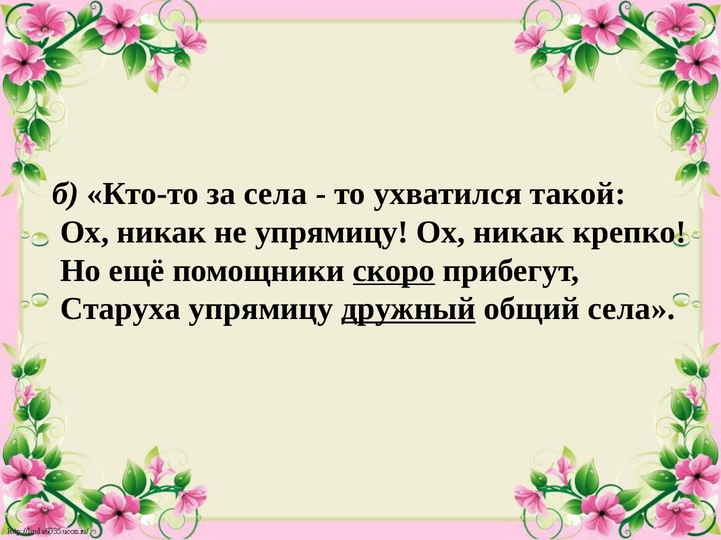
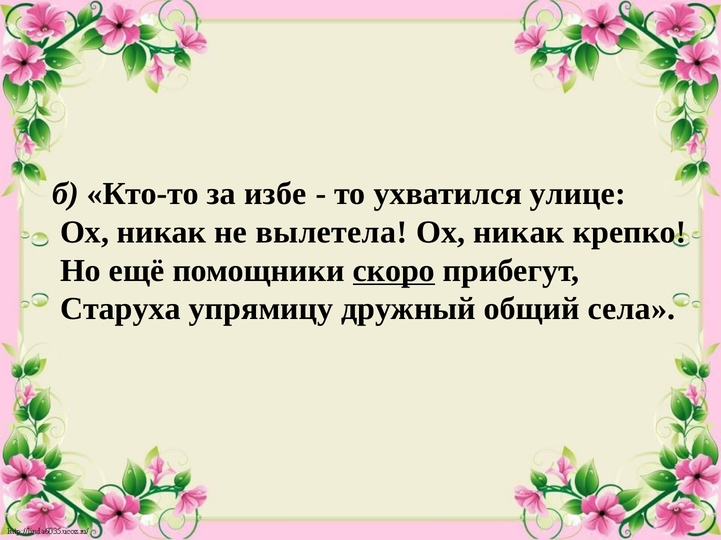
за села: села -> избе (275, 194)
такой: такой -> улице (578, 194)
не упрямицу: упрямицу -> вылетела (331, 232)
дружный underline: present -> none (409, 309)
